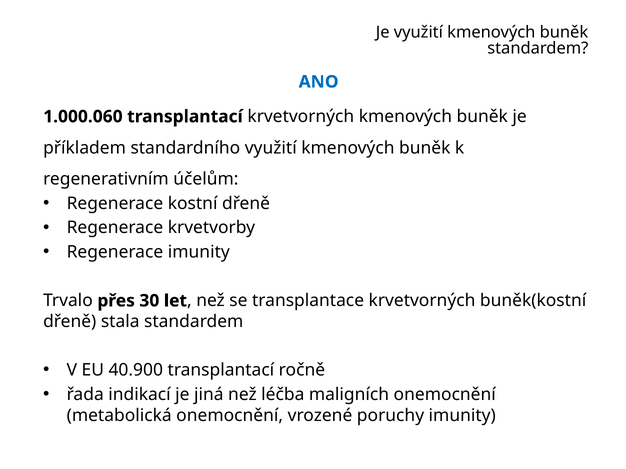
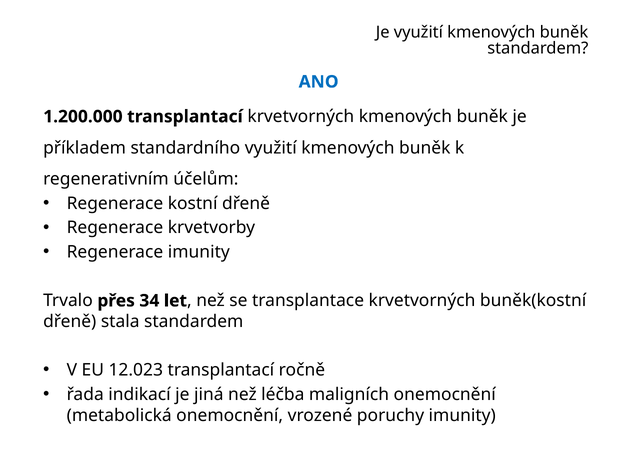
1.000.060: 1.000.060 -> 1.200.000 (83, 117)
30: 30 -> 34 (149, 301)
40.900: 40.900 -> 12.023 (136, 371)
